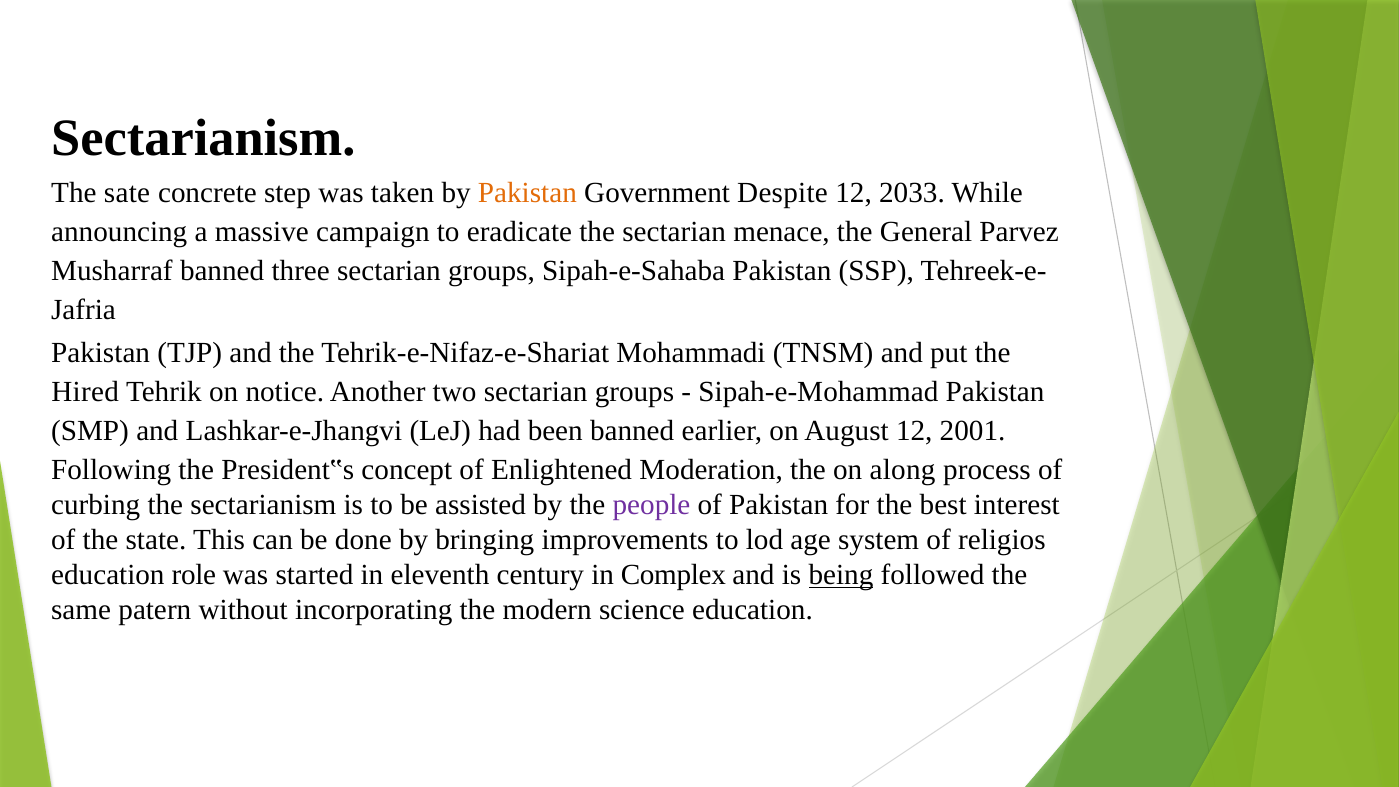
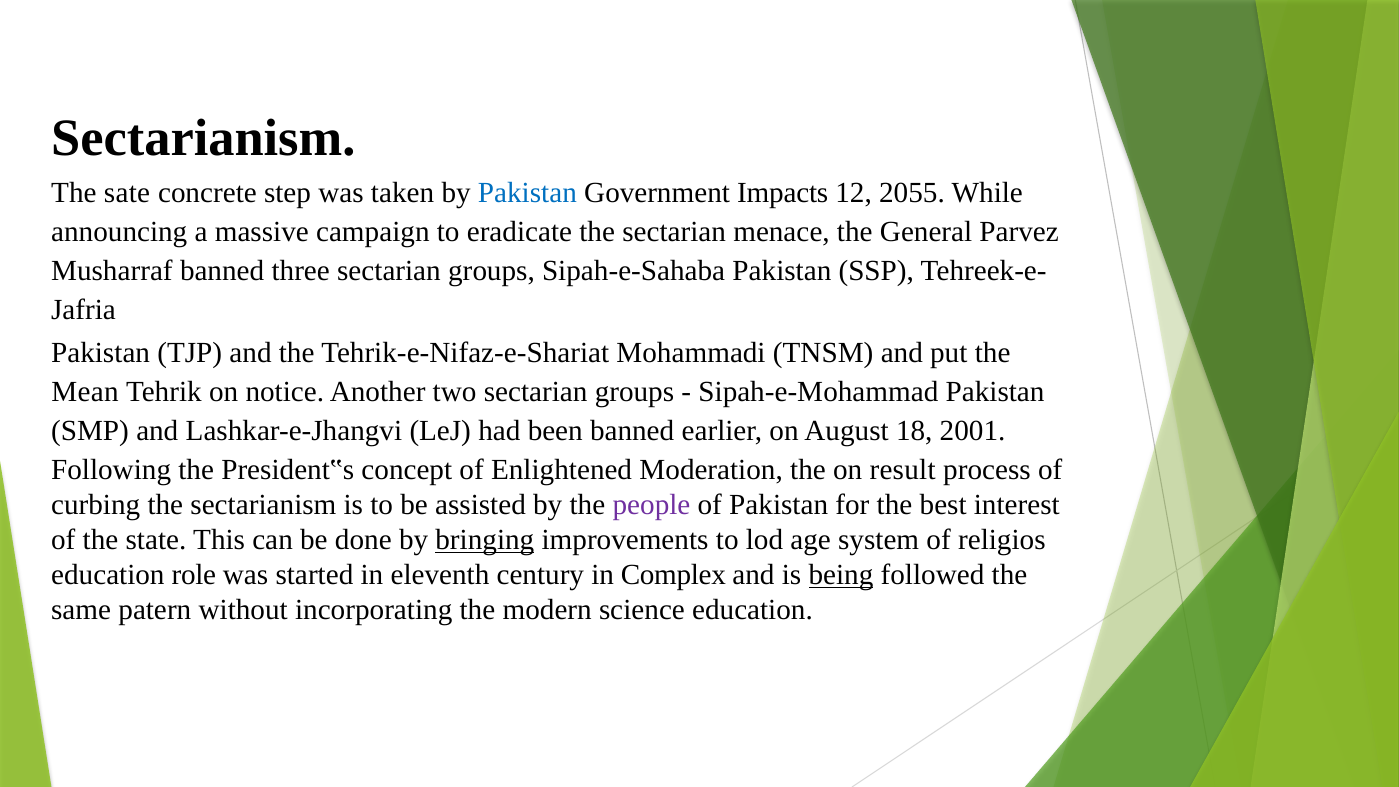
Pakistan colour: orange -> blue (527, 192)
Despite: Despite -> Impacts (783, 192)
2033: 2033 -> 2055 (912, 192)
Hired: Hired -> Mean (85, 392)
August 12: 12 -> 18 (914, 431)
along: along -> result (903, 470)
bringing underline: none -> present (485, 540)
